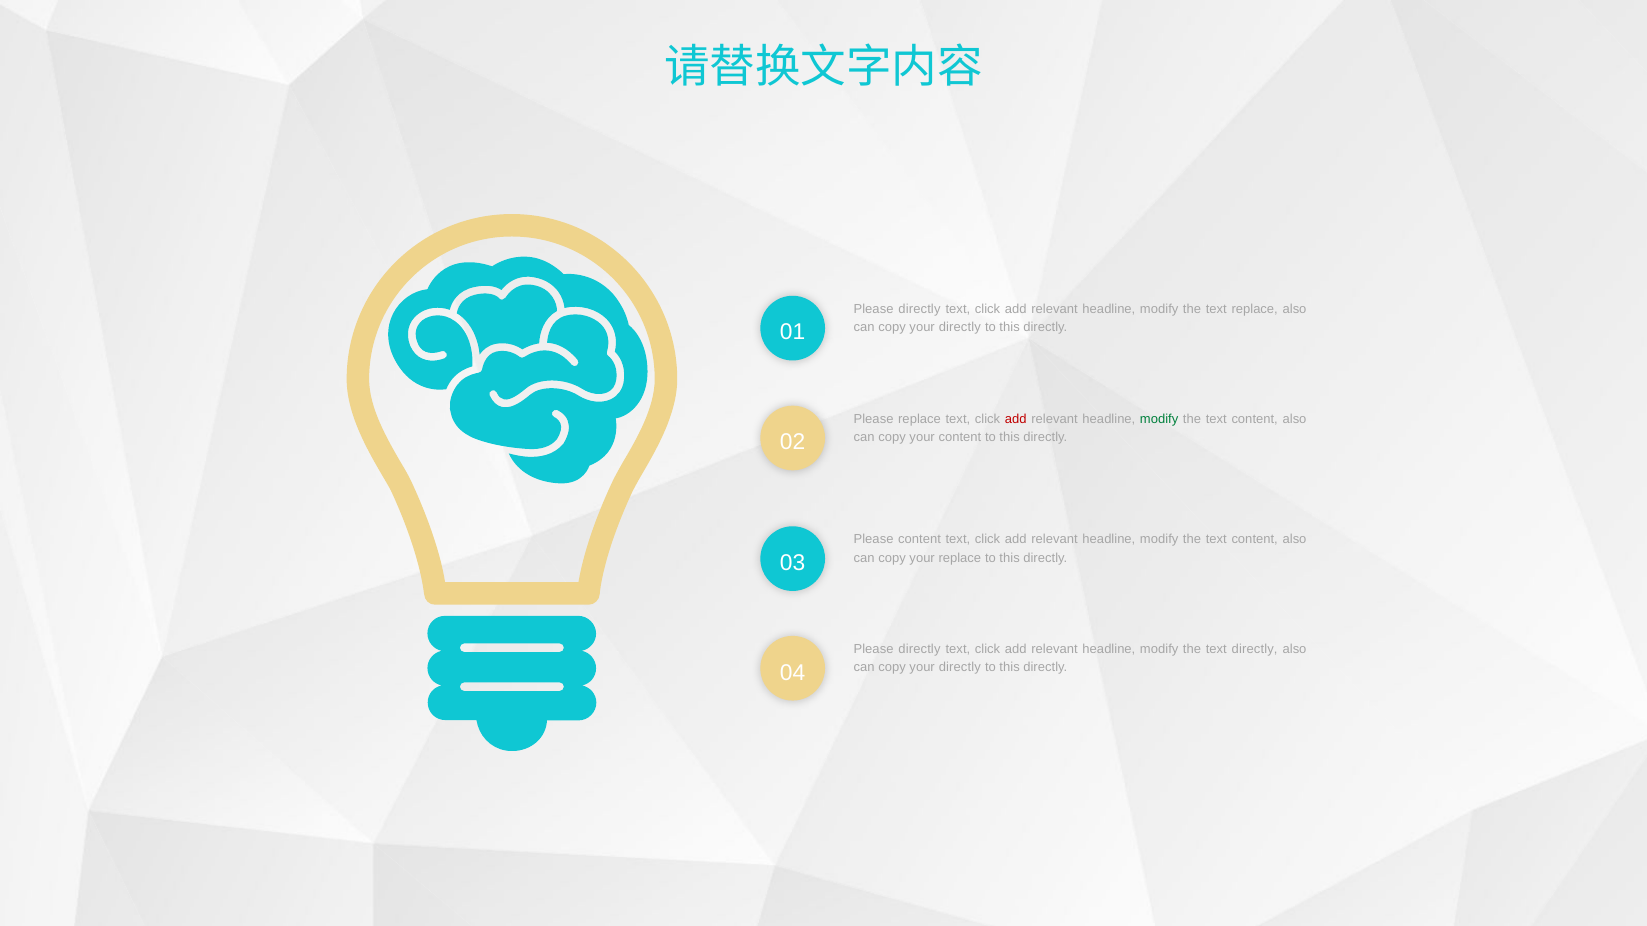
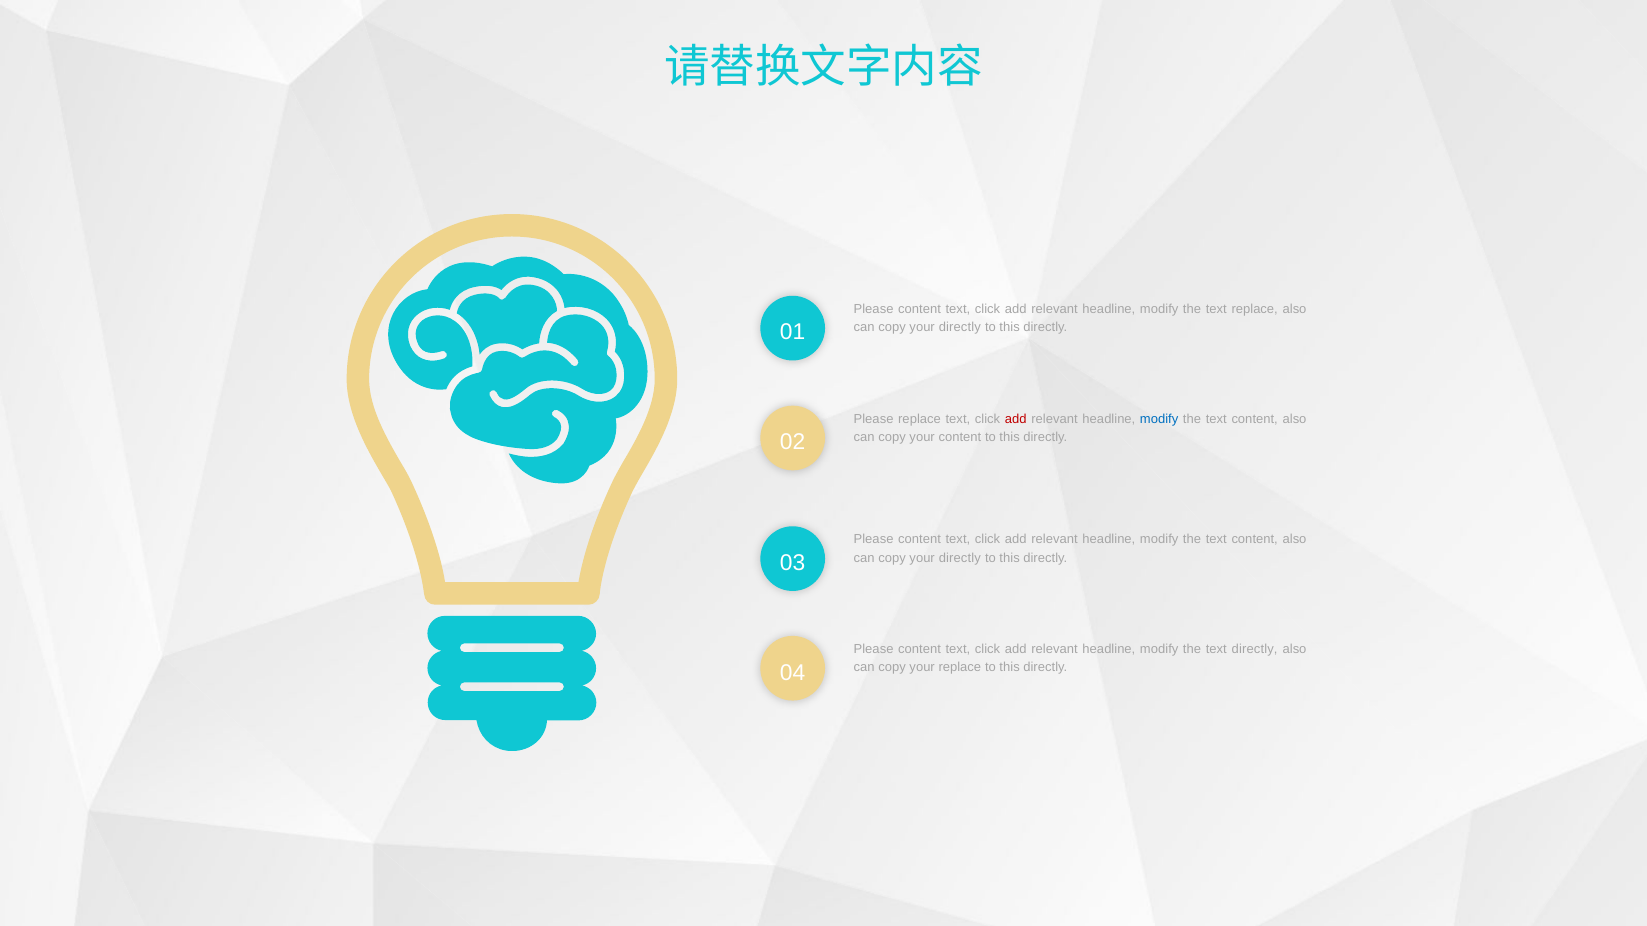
directly: directly -> content (920, 309)
modify colour: green -> blue (1159, 419)
replace: replace -> directly (960, 558)
directly: directly -> content (920, 649)
directly: directly -> replace (960, 668)
